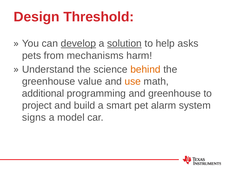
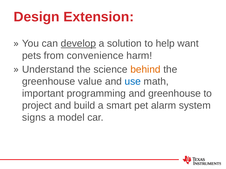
Threshold: Threshold -> Extension (99, 17)
solution underline: present -> none (124, 44)
asks: asks -> want (188, 44)
mechanisms: mechanisms -> convenience (95, 56)
use colour: orange -> blue (133, 82)
additional: additional -> important (43, 94)
